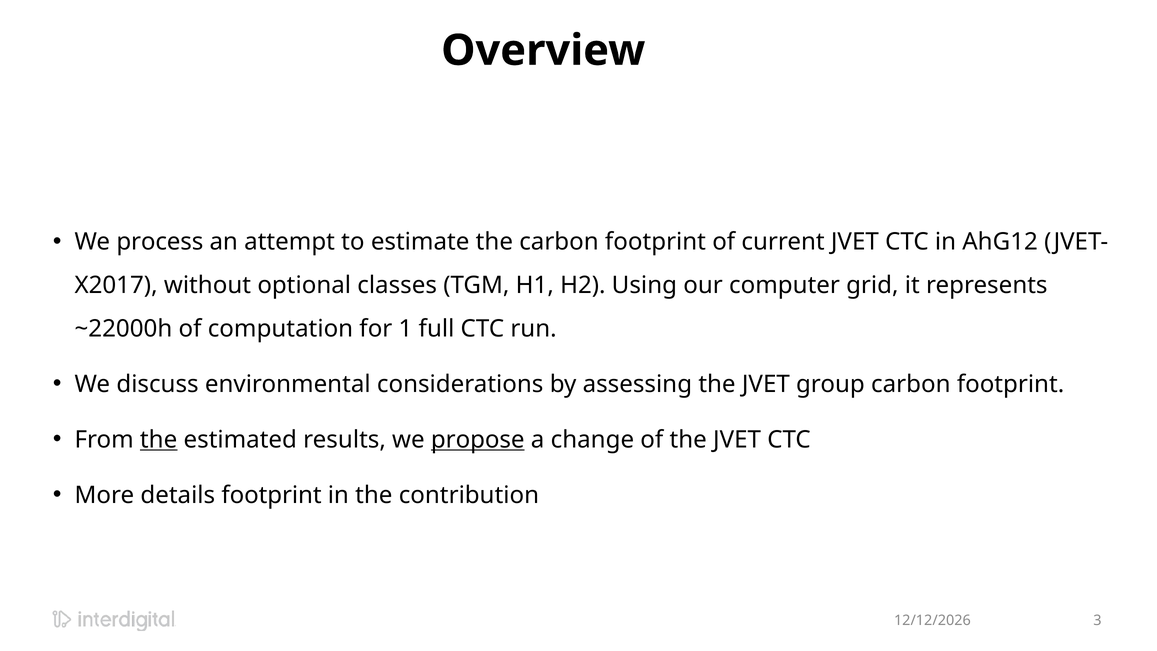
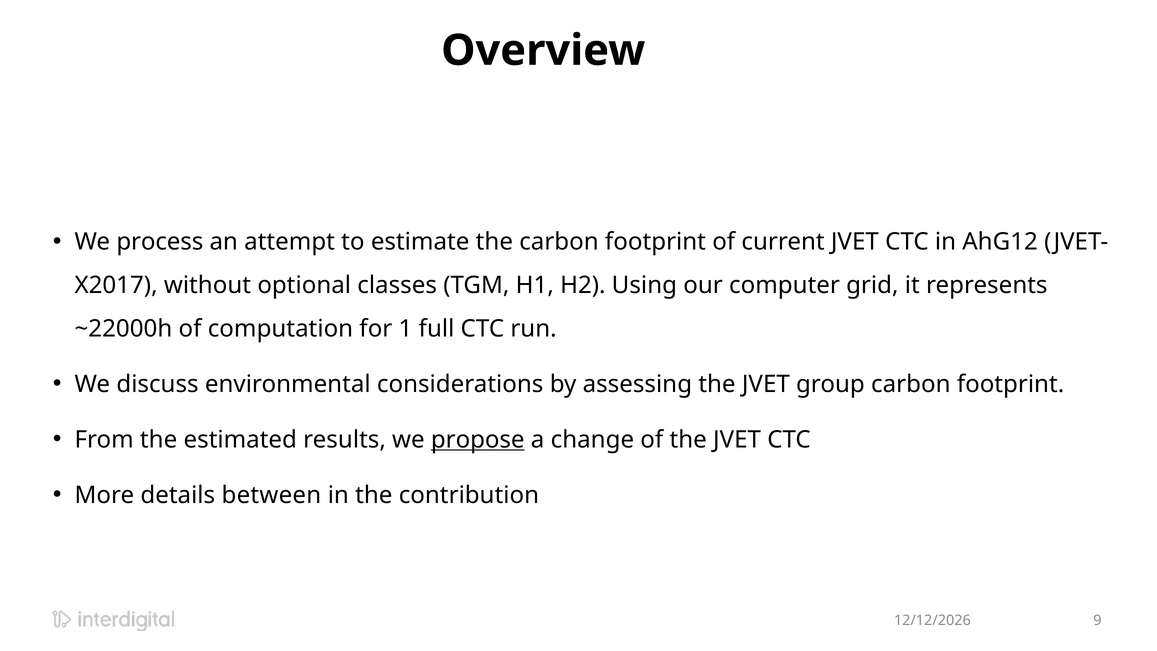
the underline: present -> none (159, 440)
details footprint: footprint -> between (271, 495)
3: 3 -> 9 (1097, 620)
